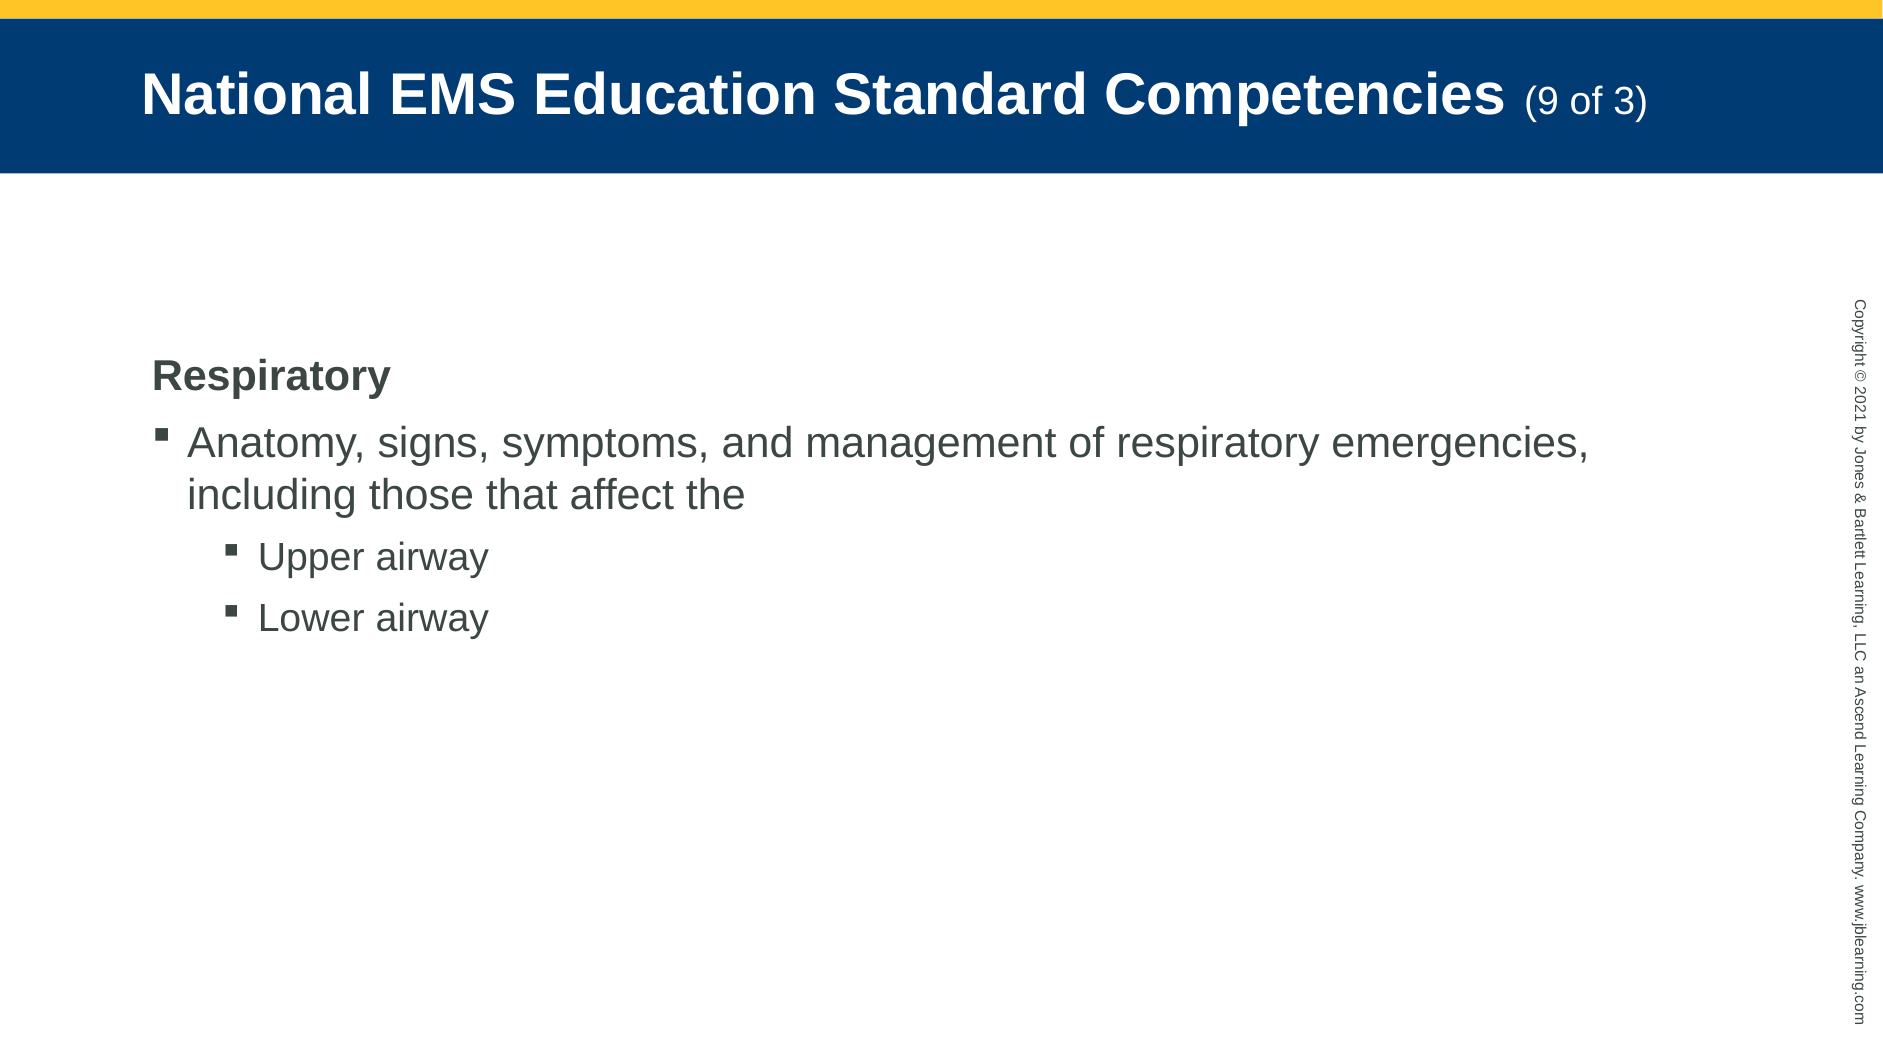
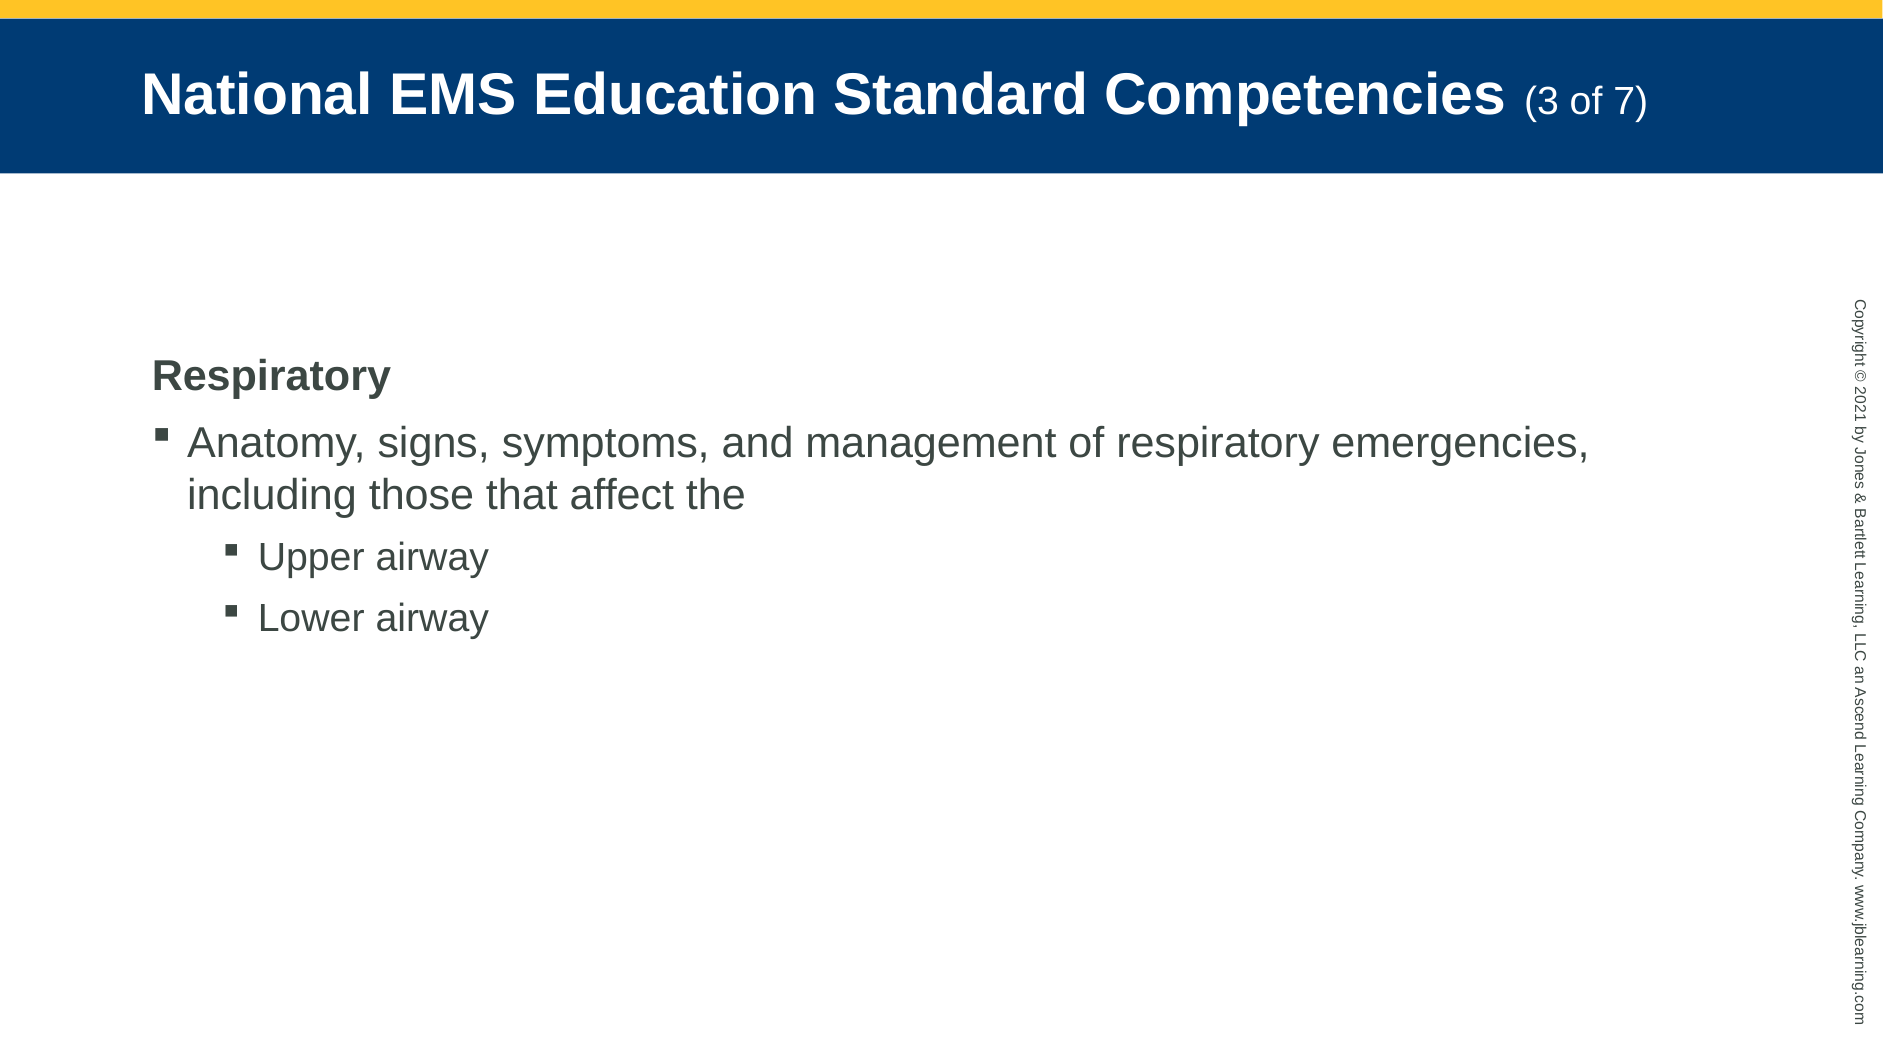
9: 9 -> 3 (1541, 101)
3: 3 -> 7 (1631, 101)
